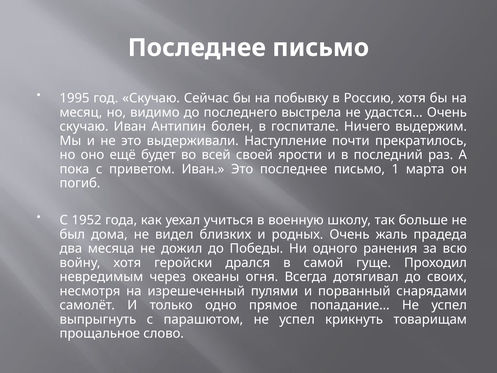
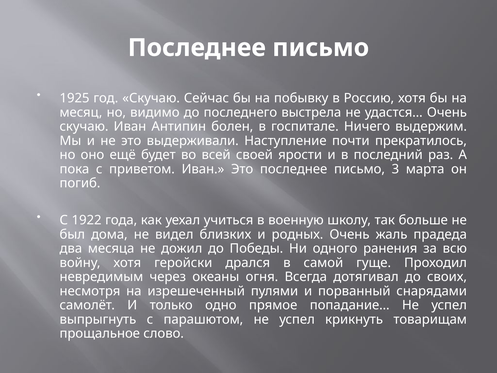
1995: 1995 -> 1925 (75, 98)
1: 1 -> 3 (395, 169)
1952: 1952 -> 1922 (87, 220)
